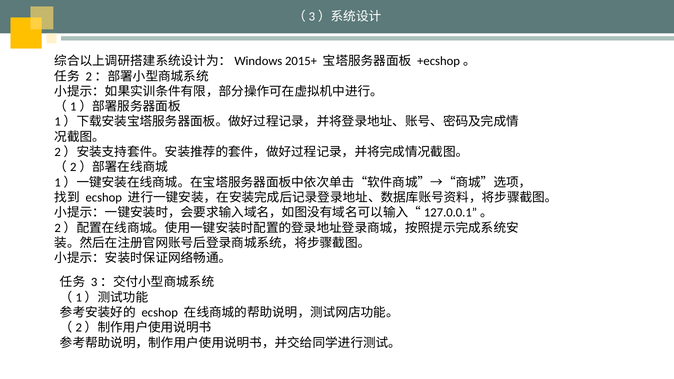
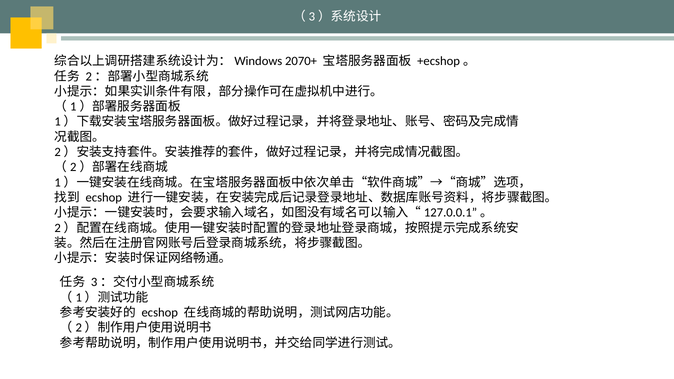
2015+: 2015+ -> 2070+ (301, 61)
